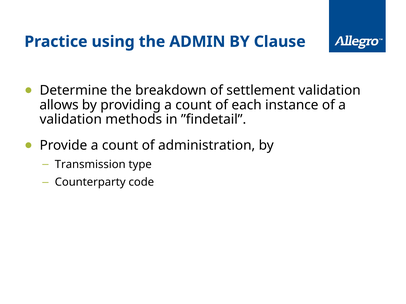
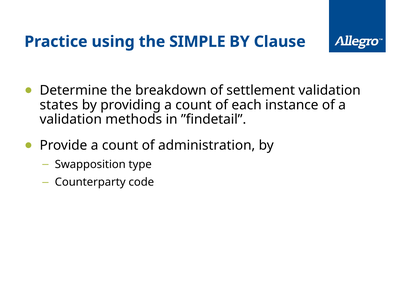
ADMIN: ADMIN -> SIMPLE (197, 42)
allows: allows -> states (59, 105)
Transmission: Transmission -> Swapposition (90, 165)
